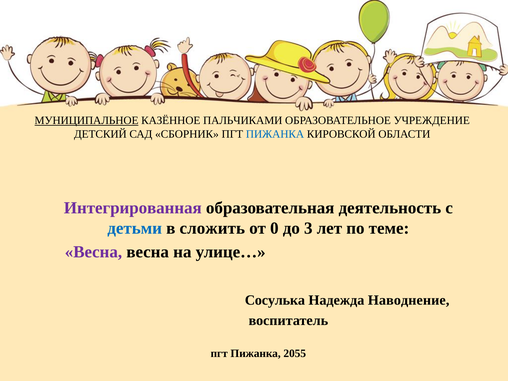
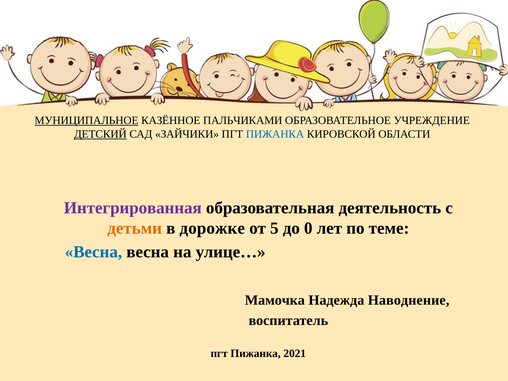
ДЕТСКИЙ underline: none -> present (100, 134)
СБОРНИК: СБОРНИК -> ЗАЙЧИКИ (187, 134)
детьми colour: blue -> orange (135, 228)
сложить: сложить -> дорожке (212, 228)
0: 0 -> 5 (274, 228)
3: 3 -> 0 (308, 228)
Весна colour: purple -> blue (93, 252)
Сосулька: Сосулька -> Мамочка (275, 300)
2055: 2055 -> 2021 (295, 354)
